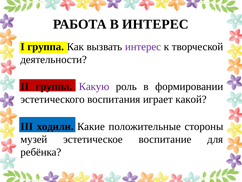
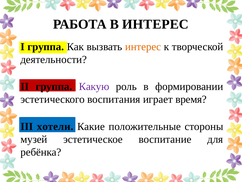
интерес colour: purple -> orange (143, 47)
какой: какой -> время (191, 99)
ходили: ходили -> хотели (55, 126)
